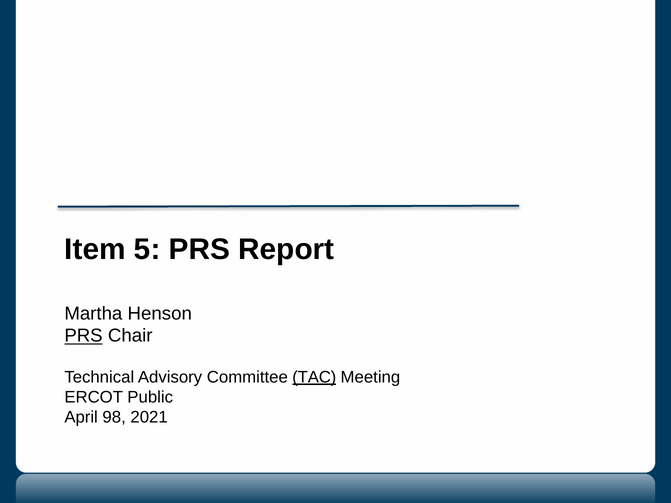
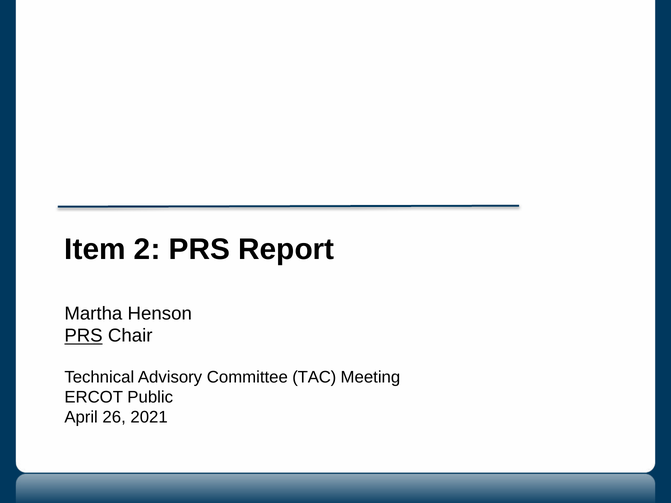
5: 5 -> 2 (147, 249)
TAC underline: present -> none (314, 377)
98: 98 -> 26 (114, 417)
